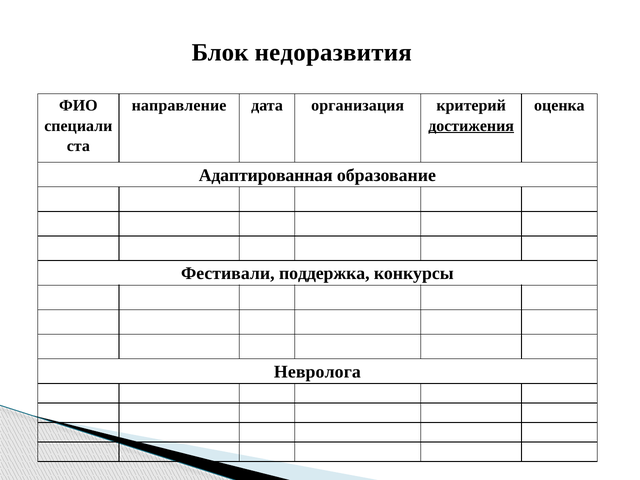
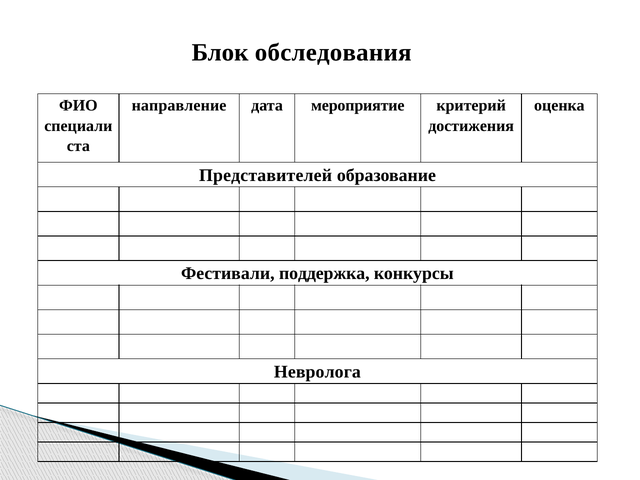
недоразвития: недоразвития -> обследования (333, 53)
организация: организация -> мероприятие (358, 105)
достижения underline: present -> none (471, 126)
Адаптированная: Адаптированная -> Представителей (266, 175)
